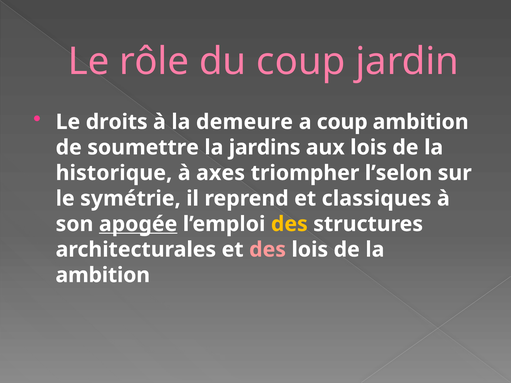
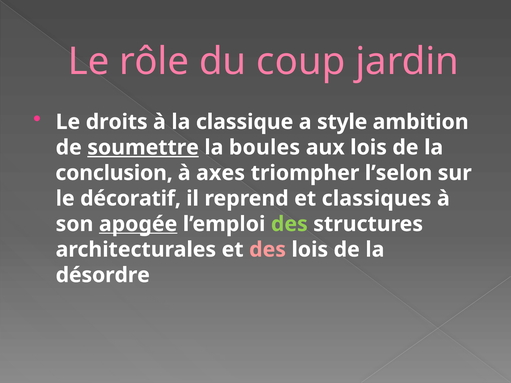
demeure: demeure -> classique (245, 122)
a coup: coup -> style (342, 122)
soumettre underline: none -> present (143, 148)
jardins: jardins -> boules (264, 148)
historique: historique -> conclusion (114, 173)
symétrie: symétrie -> décoratif (131, 199)
des colour: yellow -> light green (289, 224)
ambition: ambition -> désordre (103, 275)
